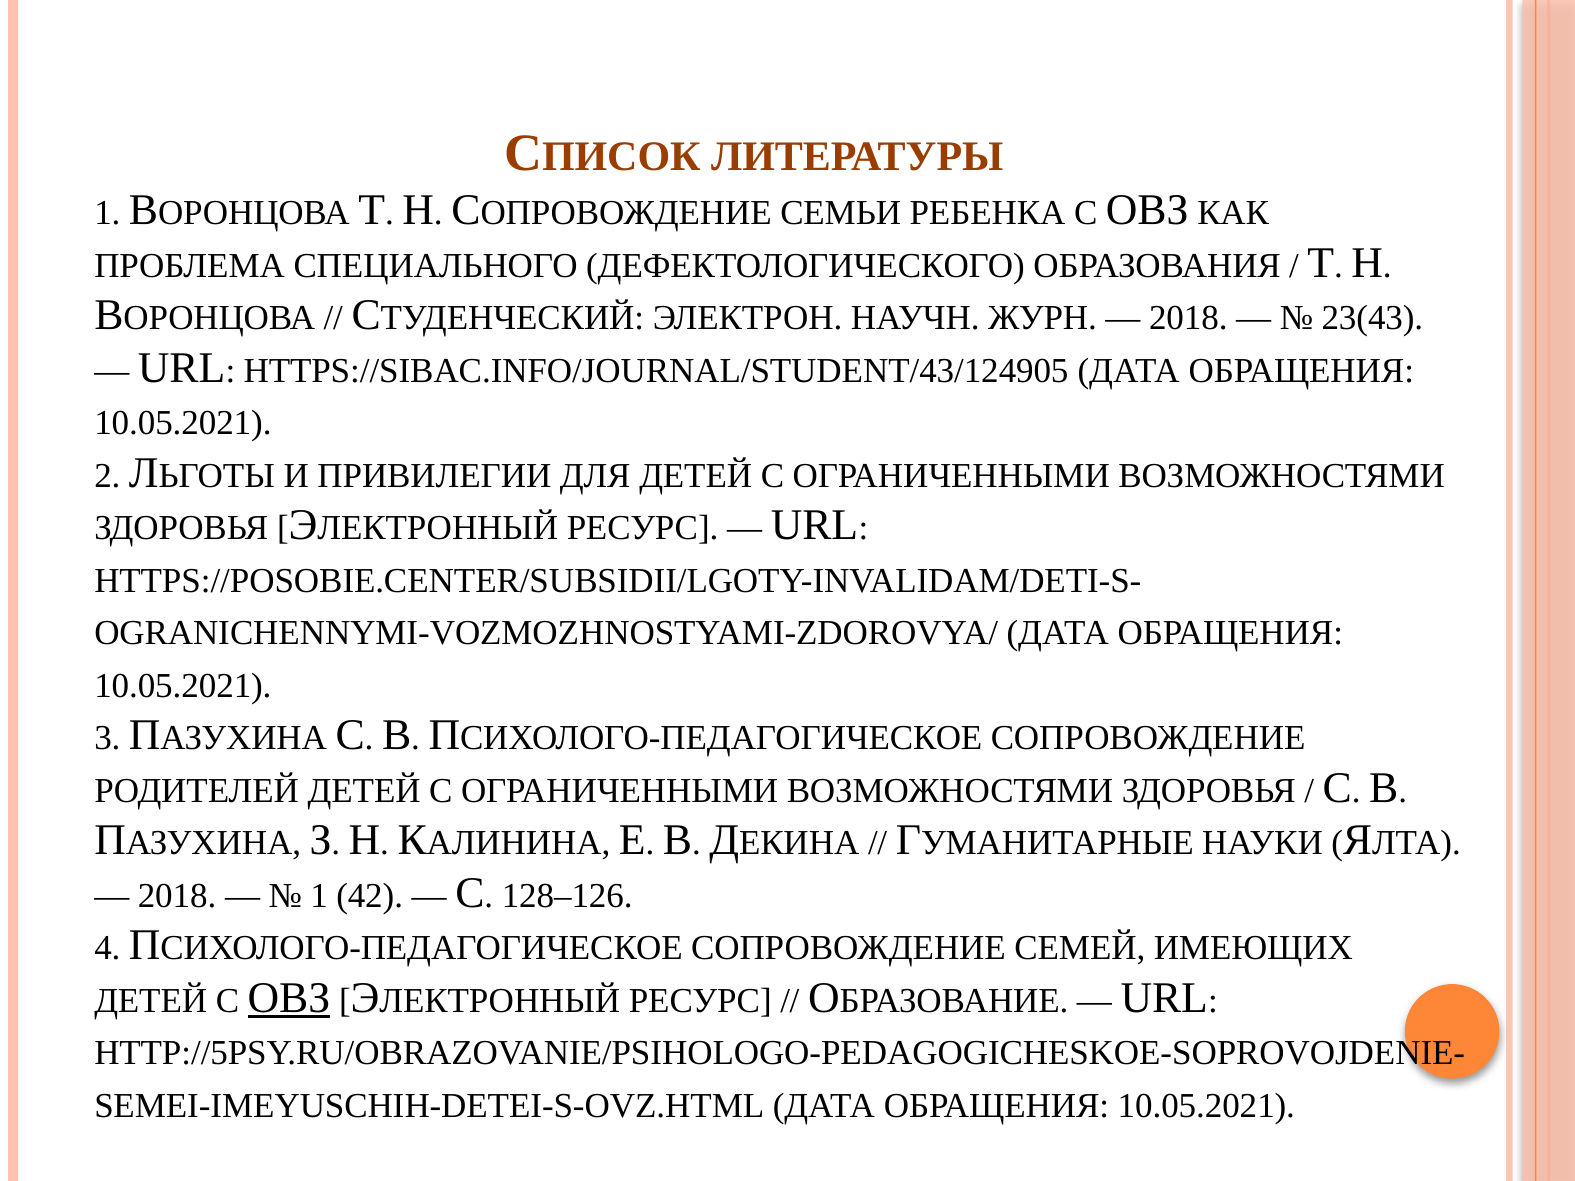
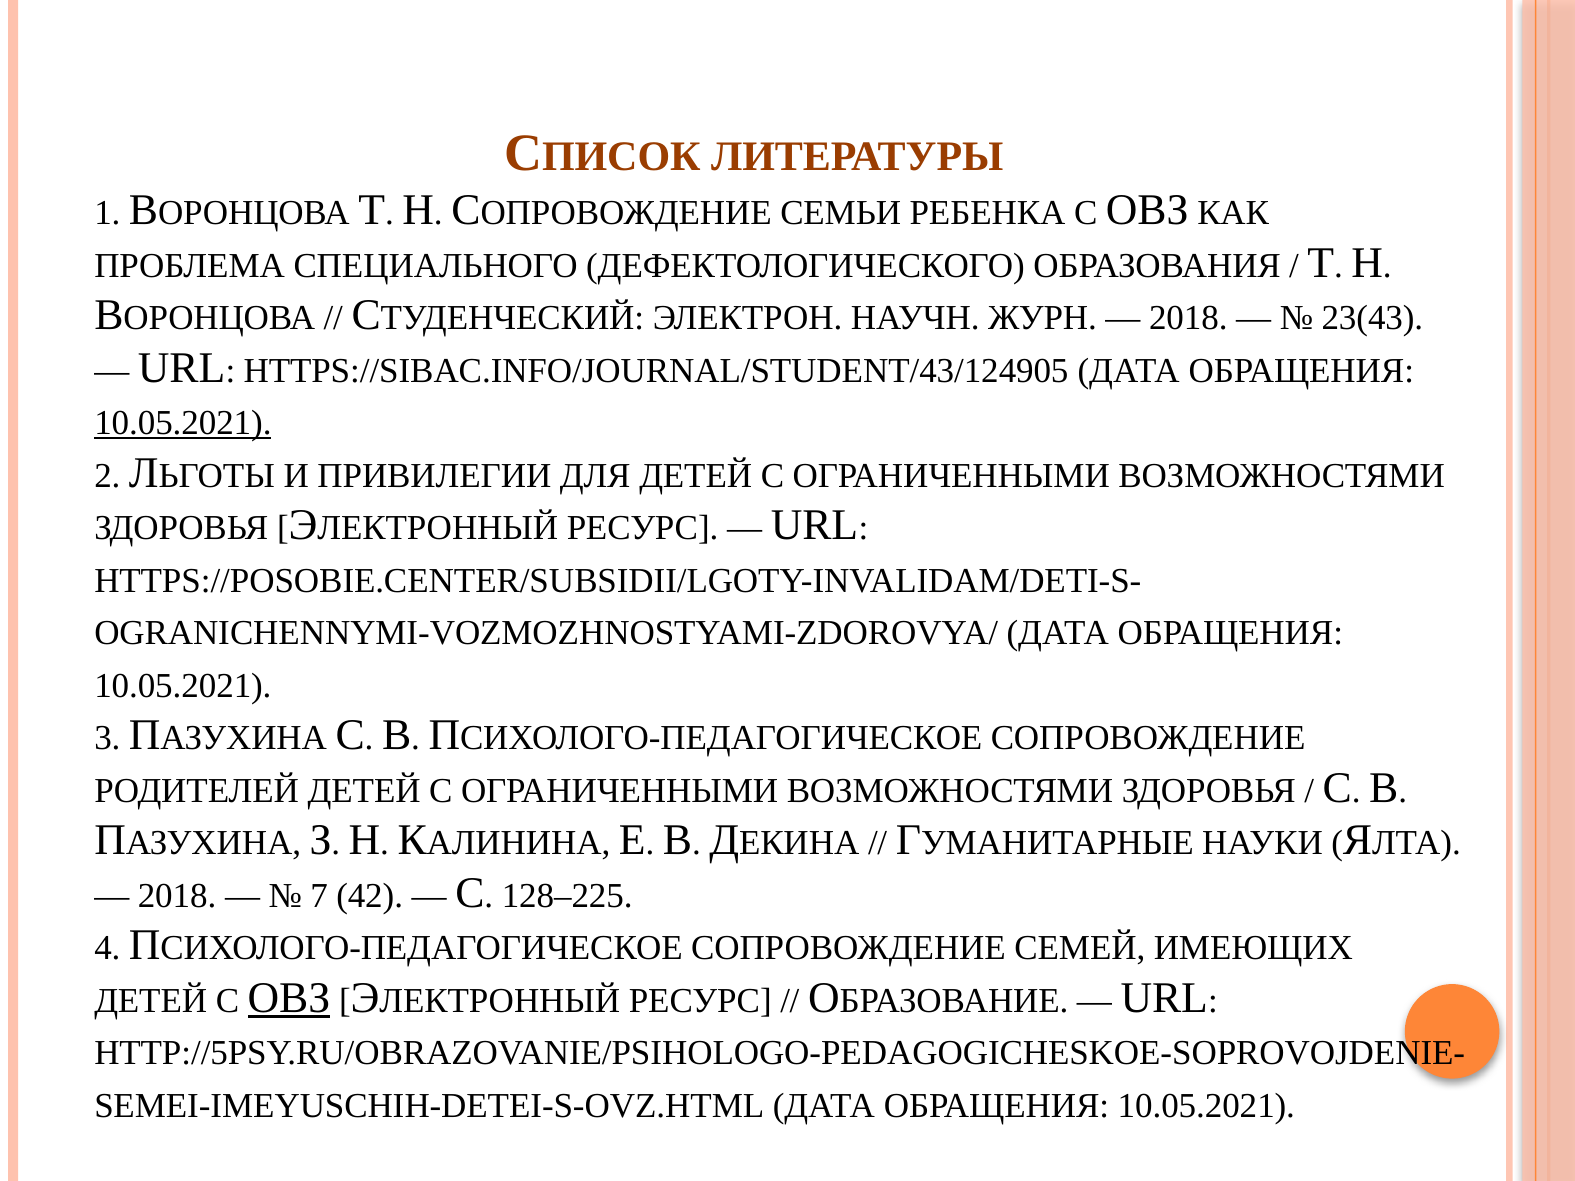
10.05.2021 underline: none -> present (183, 423)
1: 1 -> 7 (319, 896)
128–126: 128–126 -> 128–225 (567, 896)
